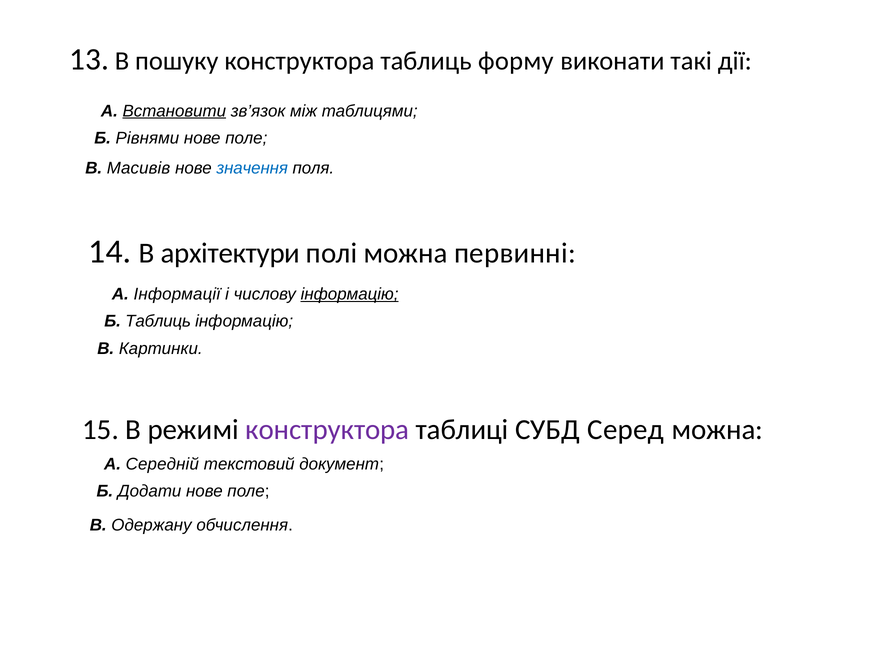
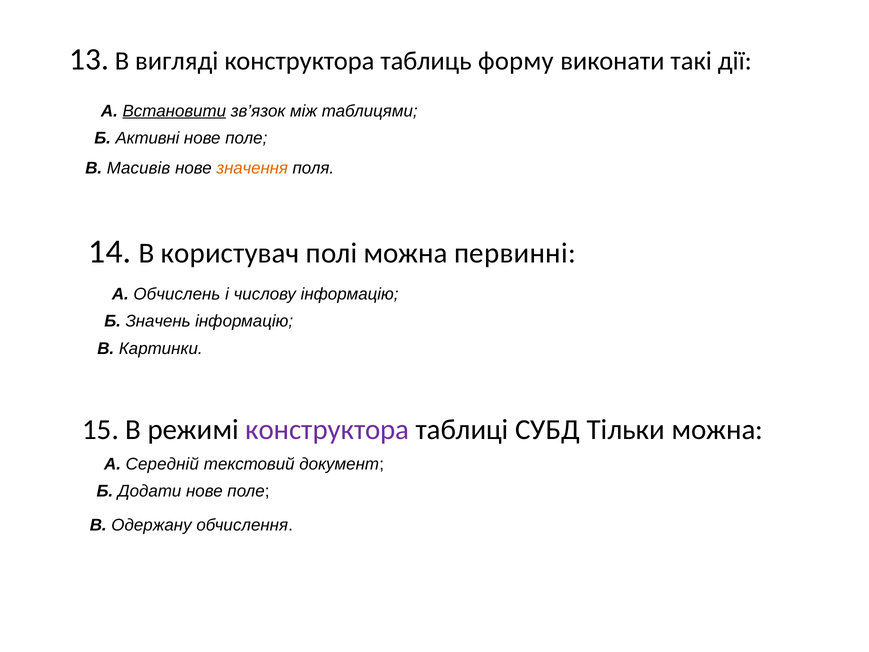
пошуку: пошуку -> вигляді (177, 61)
Рівнями: Рівнями -> Активні (147, 138)
значення colour: blue -> orange (252, 168)
архітектури: архітектури -> користувач (230, 253)
Інформації: Інформації -> Обчислень (177, 294)
інформацію underline: present -> none (350, 294)
Б Таблиць: Таблиць -> Значень (158, 321)
Серед: Серед -> Тільки (626, 429)
